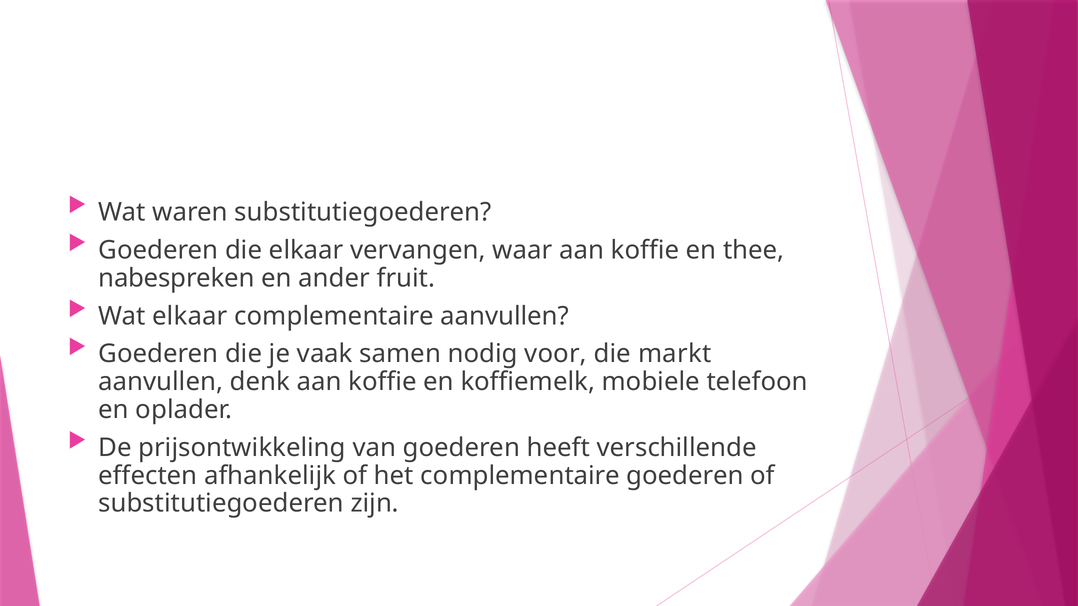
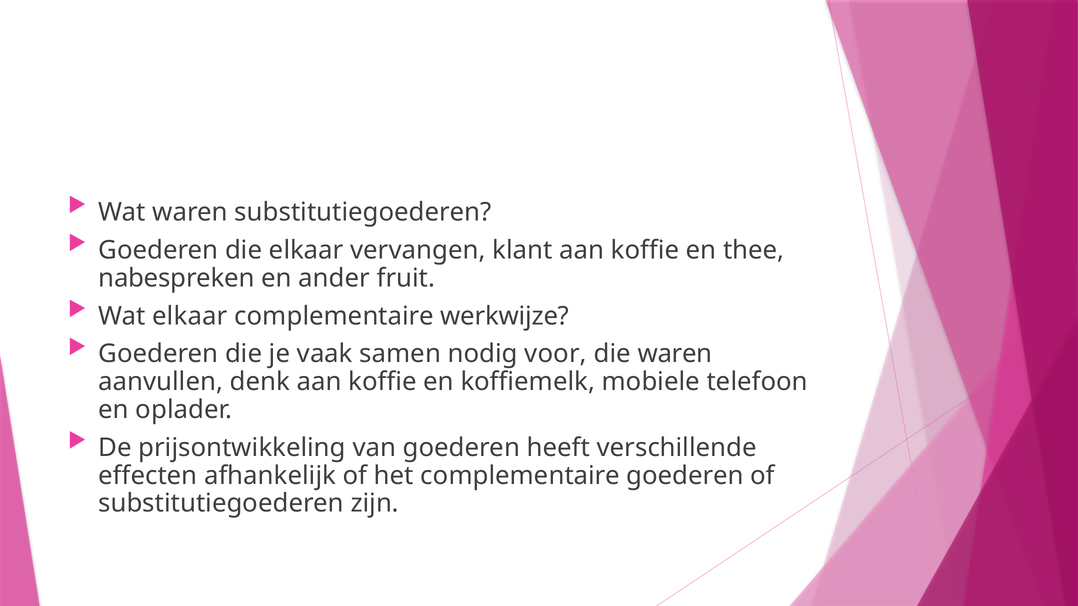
waar: waar -> klant (522, 250)
complementaire aanvullen: aanvullen -> werkwijze (505, 316)
die markt: markt -> waren (675, 354)
